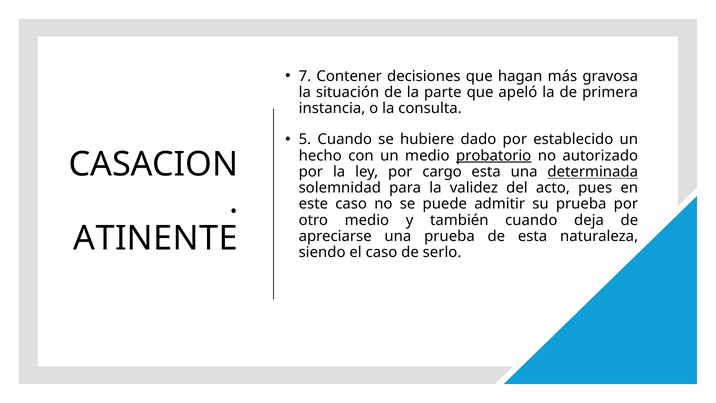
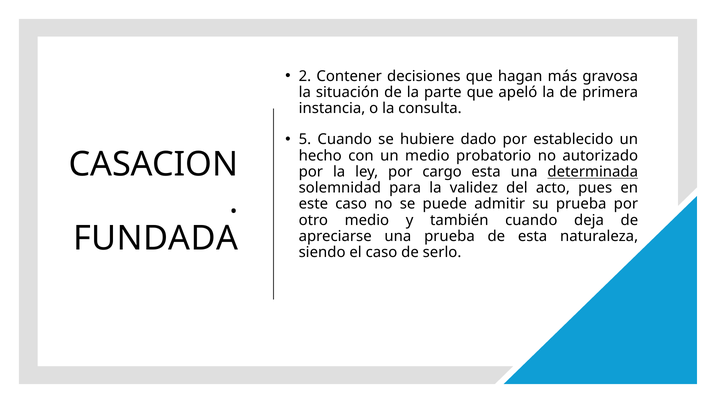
7: 7 -> 2 (305, 76)
probatorio underline: present -> none (494, 156)
ATINENTE: ATINENTE -> FUNDADA (156, 238)
